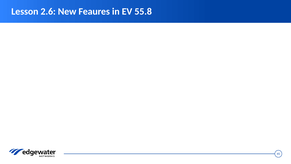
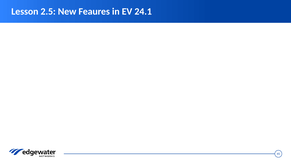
2.6: 2.6 -> 2.5 (48, 12)
55.8: 55.8 -> 24.1 (143, 12)
